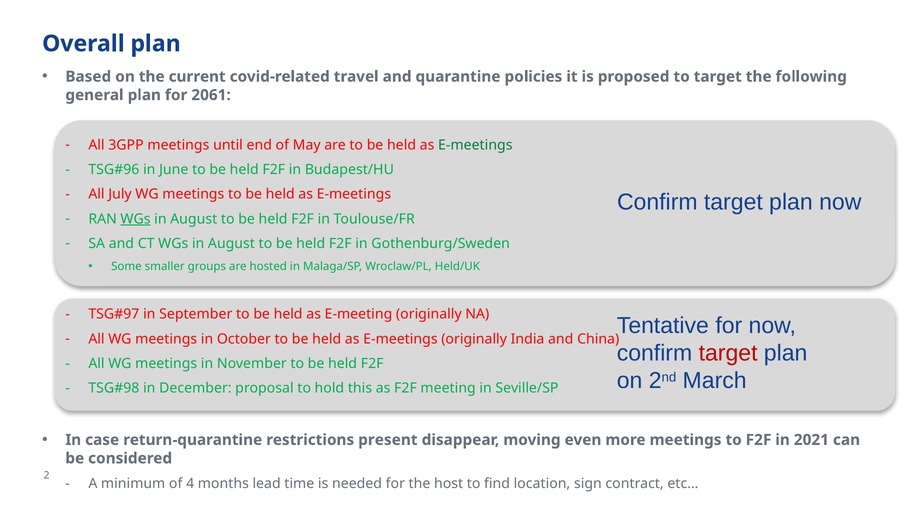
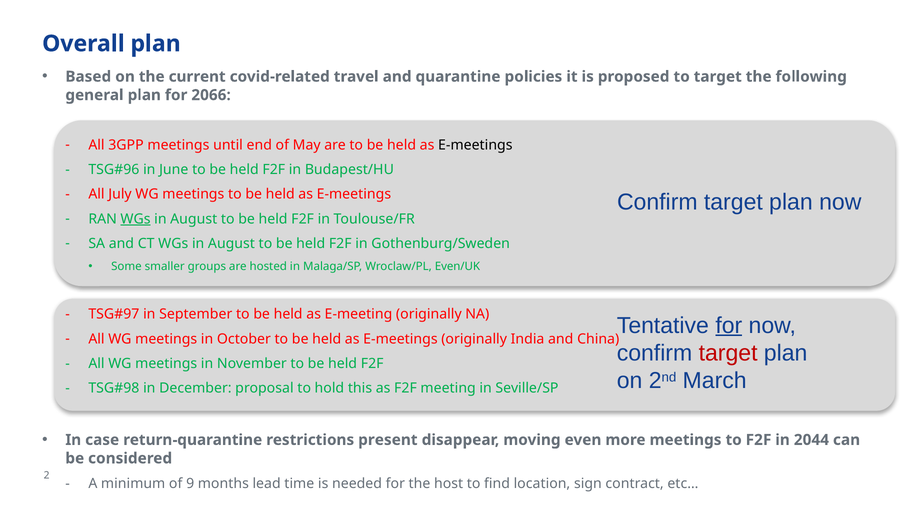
2061: 2061 -> 2066 (211, 95)
E-meetings colour: green -> black (475, 145)
Held/UK: Held/UK -> Even/UK (457, 266)
for underline: none -> present (729, 325)
2021: 2021 -> 2044 (811, 440)
4: 4 -> 9 (190, 483)
